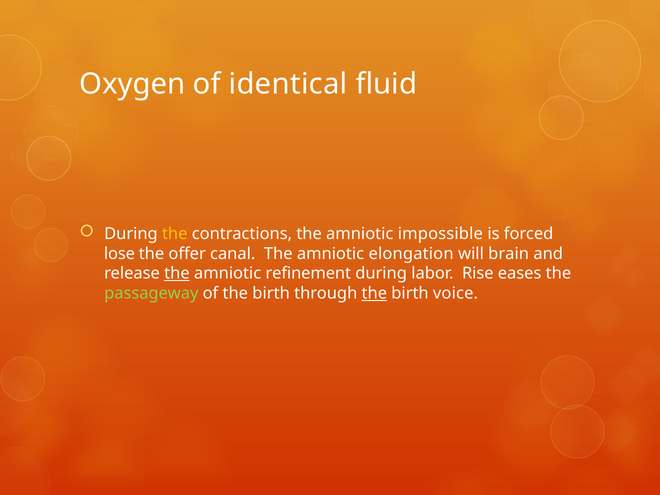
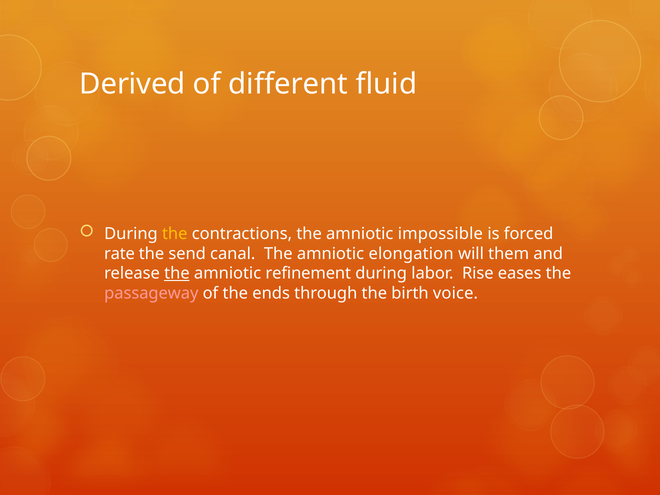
Oxygen: Oxygen -> Derived (132, 84)
identical: identical -> different (288, 84)
lose: lose -> rate (119, 254)
offer: offer -> send (187, 254)
brain: brain -> them (509, 254)
passageway colour: light green -> pink (151, 293)
of the birth: birth -> ends (271, 293)
the underline: present -> none (374, 293)
